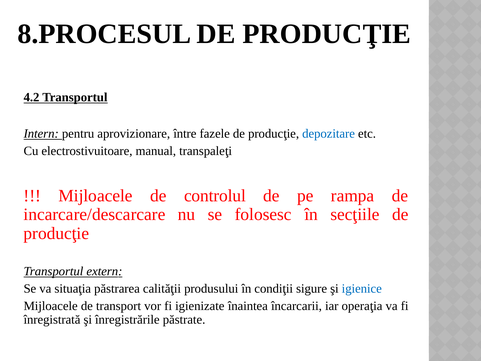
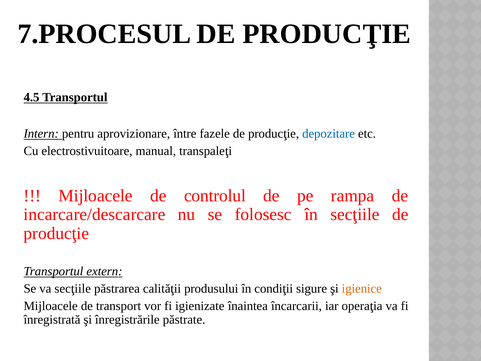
8.PROCESUL: 8.PROCESUL -> 7.PROCESUL (104, 34)
4.2: 4.2 -> 4.5 (32, 97)
va situaţia: situaţia -> secţiile (73, 289)
igienice colour: blue -> orange (362, 289)
